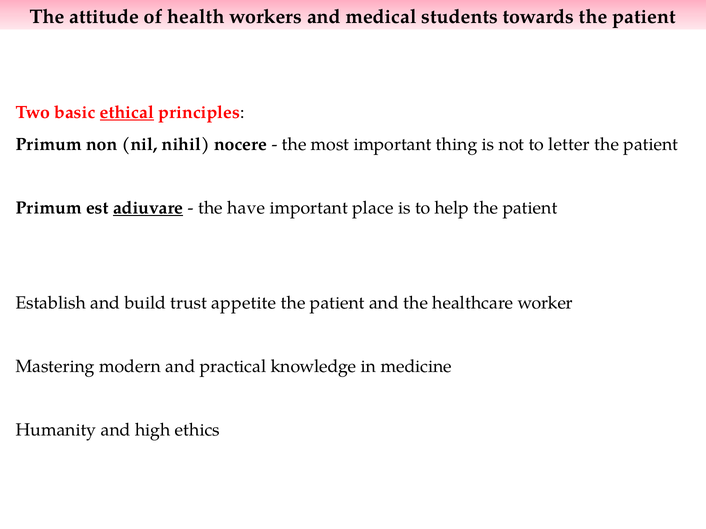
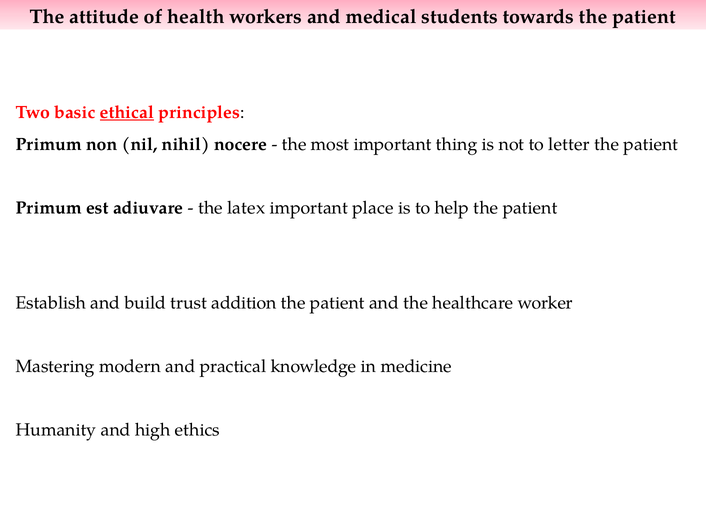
adiuvare underline: present -> none (148, 208)
have: have -> latex (246, 208)
appetite: appetite -> addition (244, 303)
